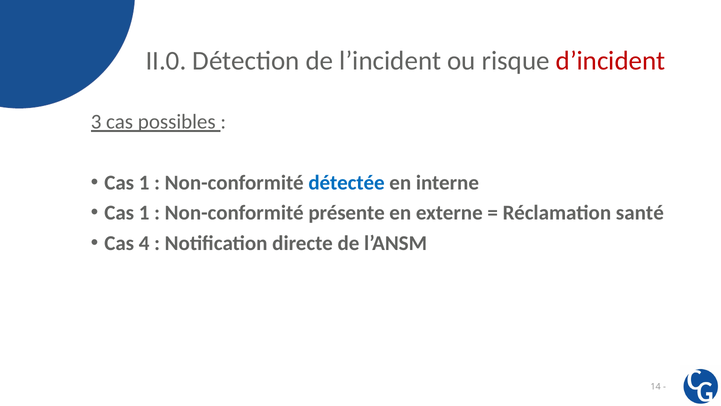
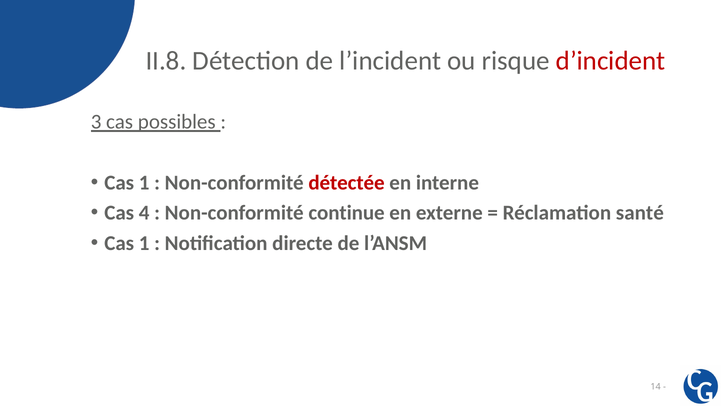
II.0: II.0 -> II.8 (166, 61)
détectée colour: blue -> red (347, 182)
1: 1 -> 4 (144, 213)
présente: présente -> continue (347, 213)
4: 4 -> 1 (144, 243)
